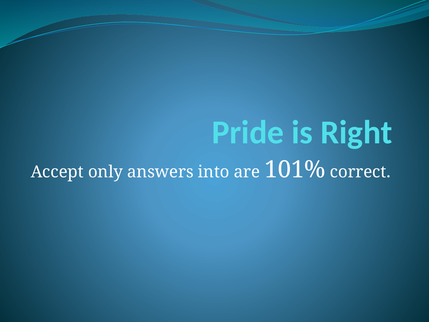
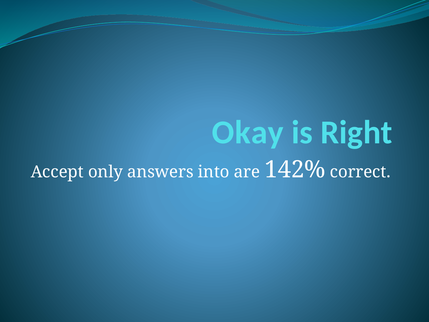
Pride: Pride -> Okay (248, 132)
101%: 101% -> 142% (295, 170)
